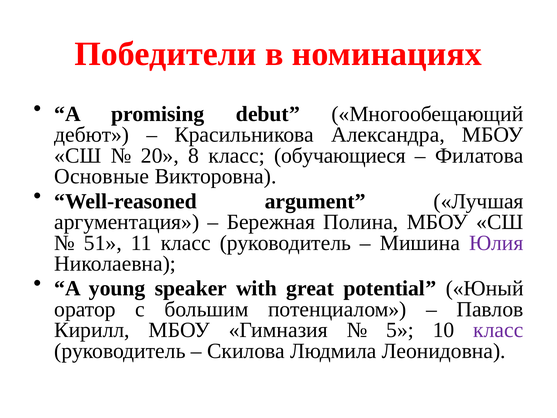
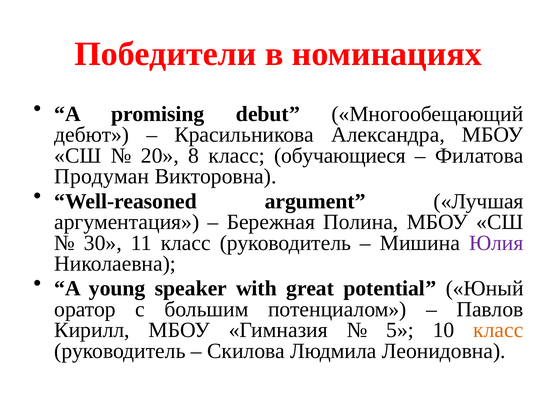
Основные: Основные -> Продуман (102, 176)
51: 51 -> 30 (103, 243)
класс colour: purple -> orange (498, 330)
